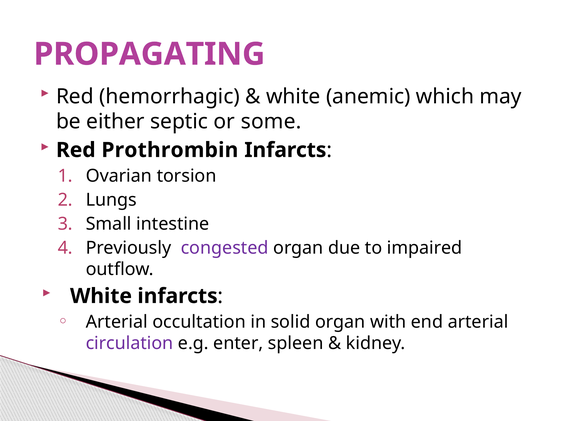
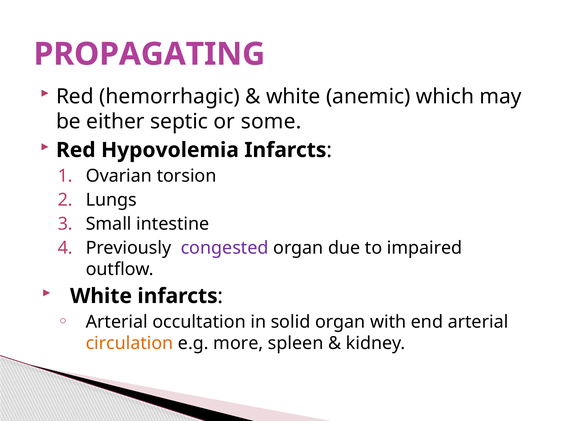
Prothrombin: Prothrombin -> Hypovolemia (170, 150)
circulation colour: purple -> orange (130, 343)
enter: enter -> more (238, 343)
